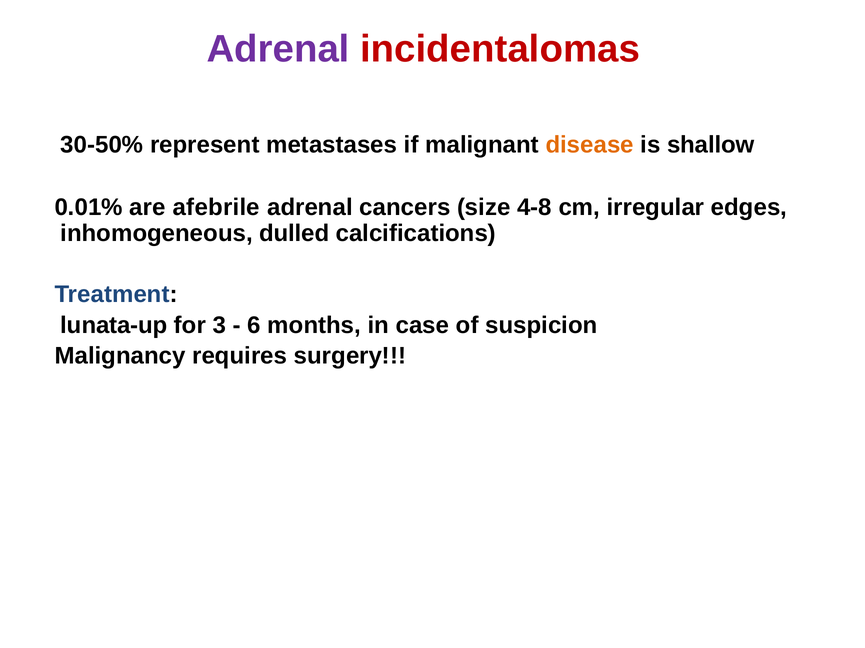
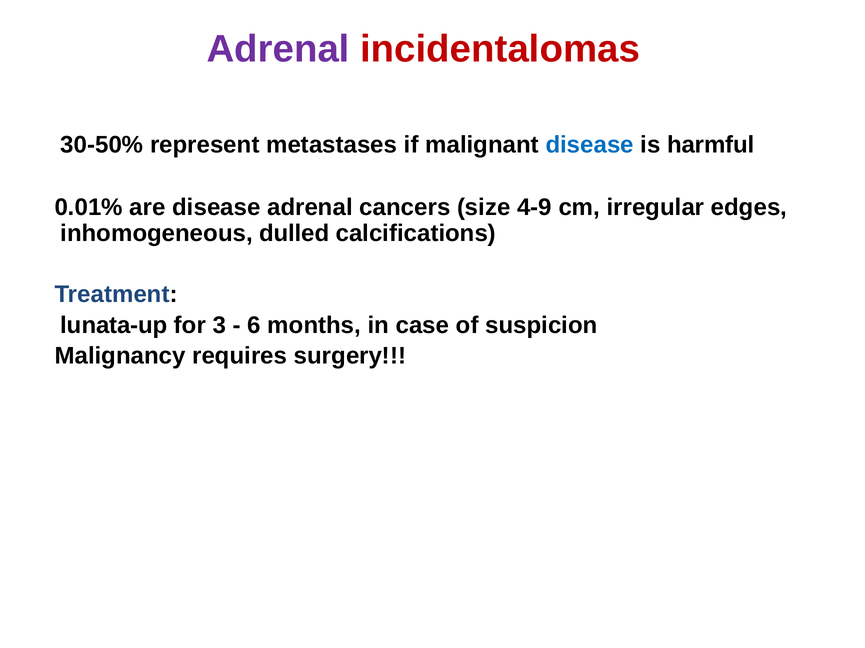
disease colour: orange -> blue (590, 145)
shallow: shallow -> harmful (711, 145)
are afebrile: afebrile -> disease (216, 207)
4-8: 4-8 -> 4-9 (534, 207)
